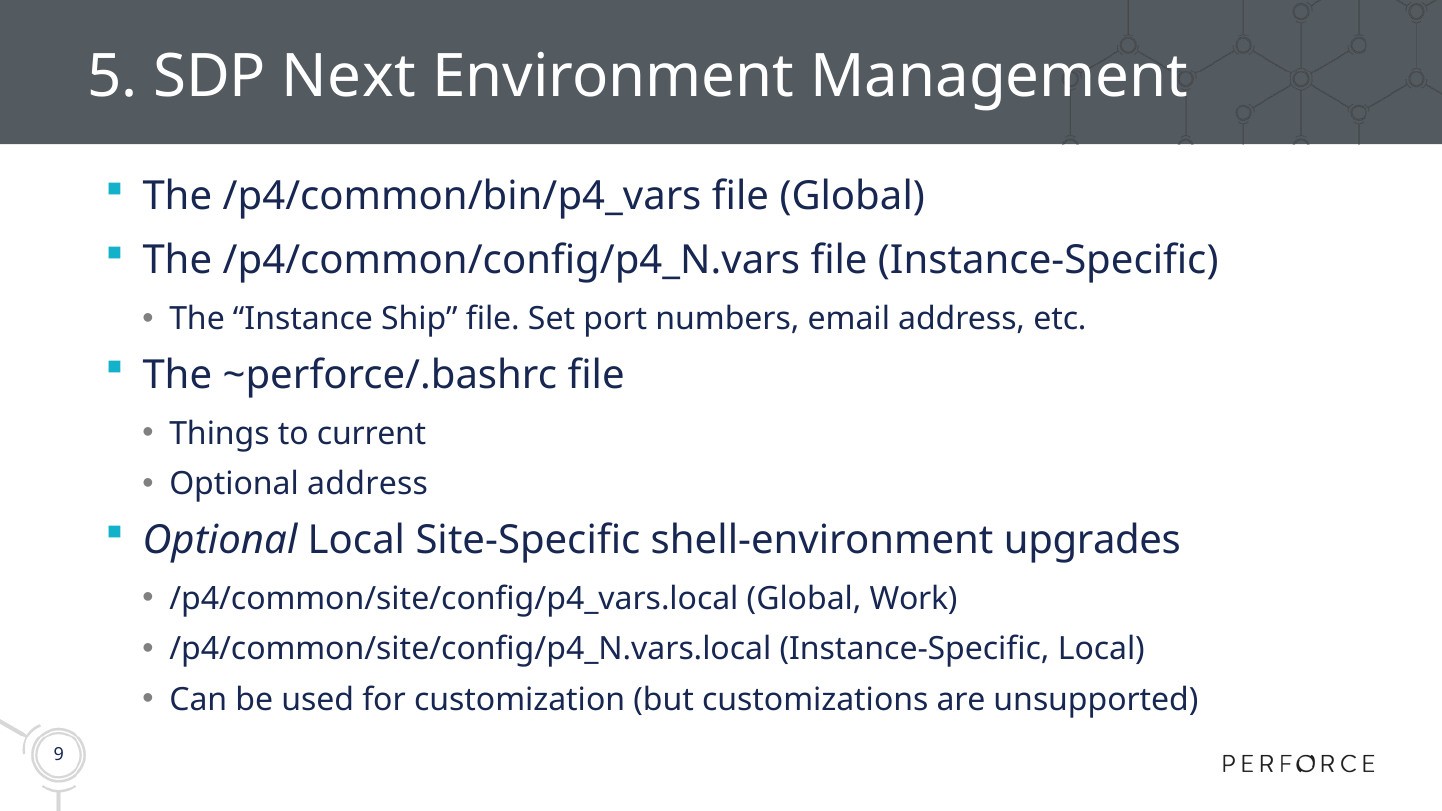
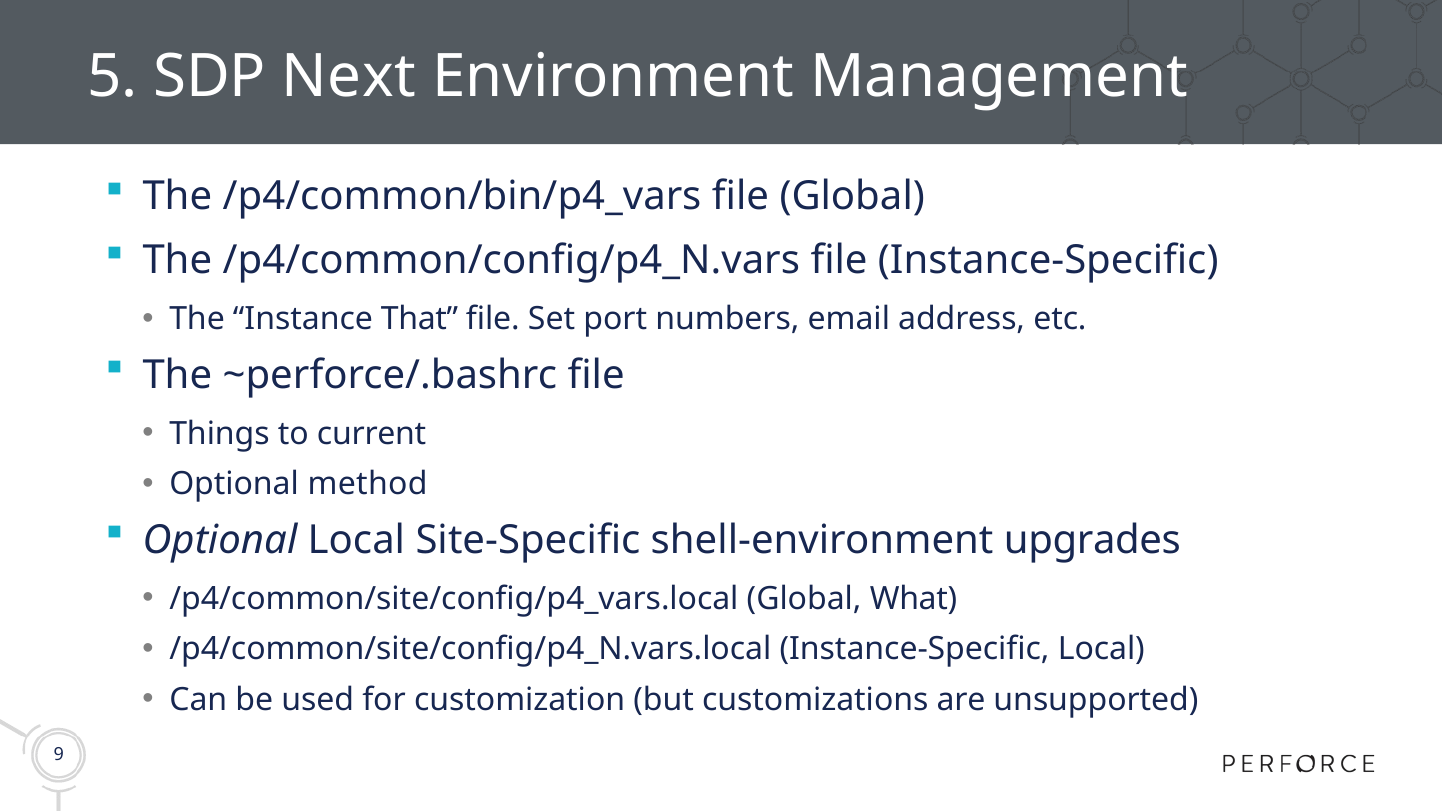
Ship: Ship -> That (420, 319)
Optional address: address -> method (368, 484)
Work: Work -> What (914, 599)
